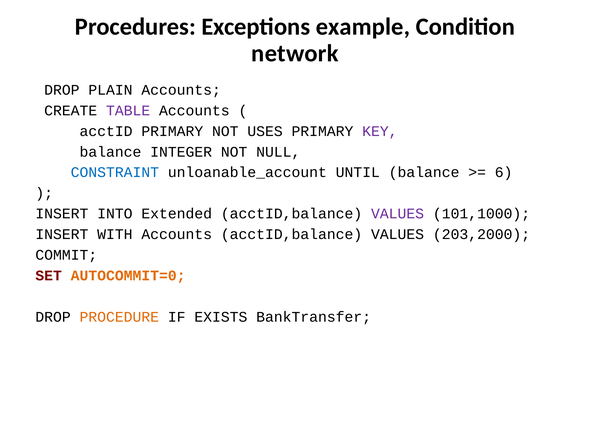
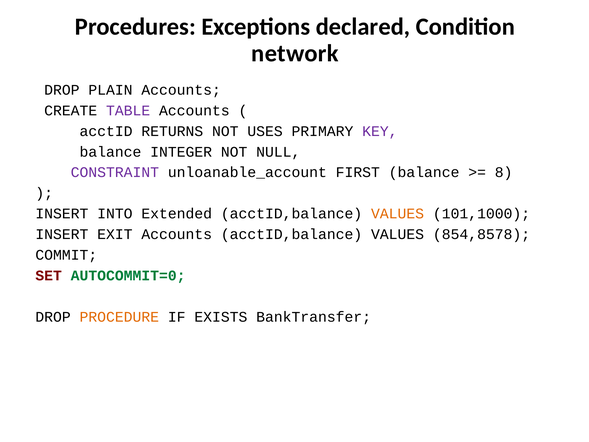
example: example -> declared (363, 27)
acctID PRIMARY: PRIMARY -> RETURNS (172, 131)
CONSTRAINT colour: blue -> purple (115, 172)
UNTIL: UNTIL -> FIRST (358, 172)
6: 6 -> 8 (504, 172)
VALUES colour: purple -> orange (398, 214)
WITH: WITH -> EXIT (115, 234)
203,2000: 203,2000 -> 854,8578 (482, 234)
AUTOCOMMIT=0 colour: orange -> green (128, 275)
